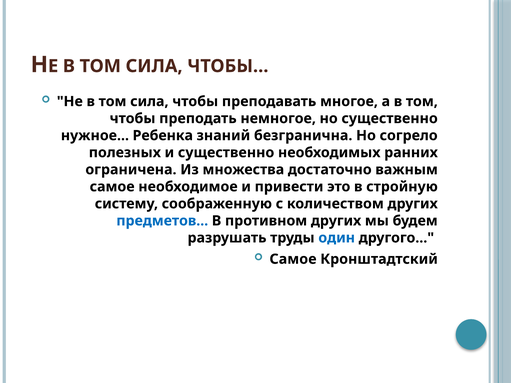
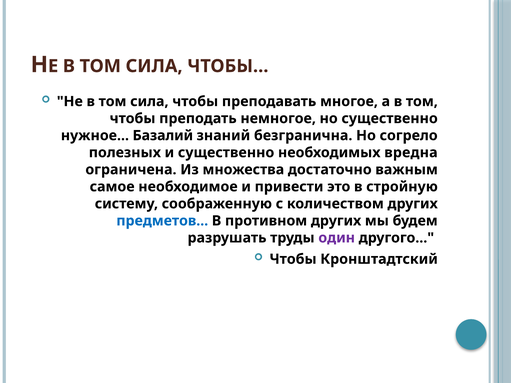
Ребенка: Ребенка -> Базалий (163, 136)
ранних: ранних -> вредна (411, 153)
один colour: blue -> purple (337, 238)
Самое: Самое -> Чтобы (293, 259)
